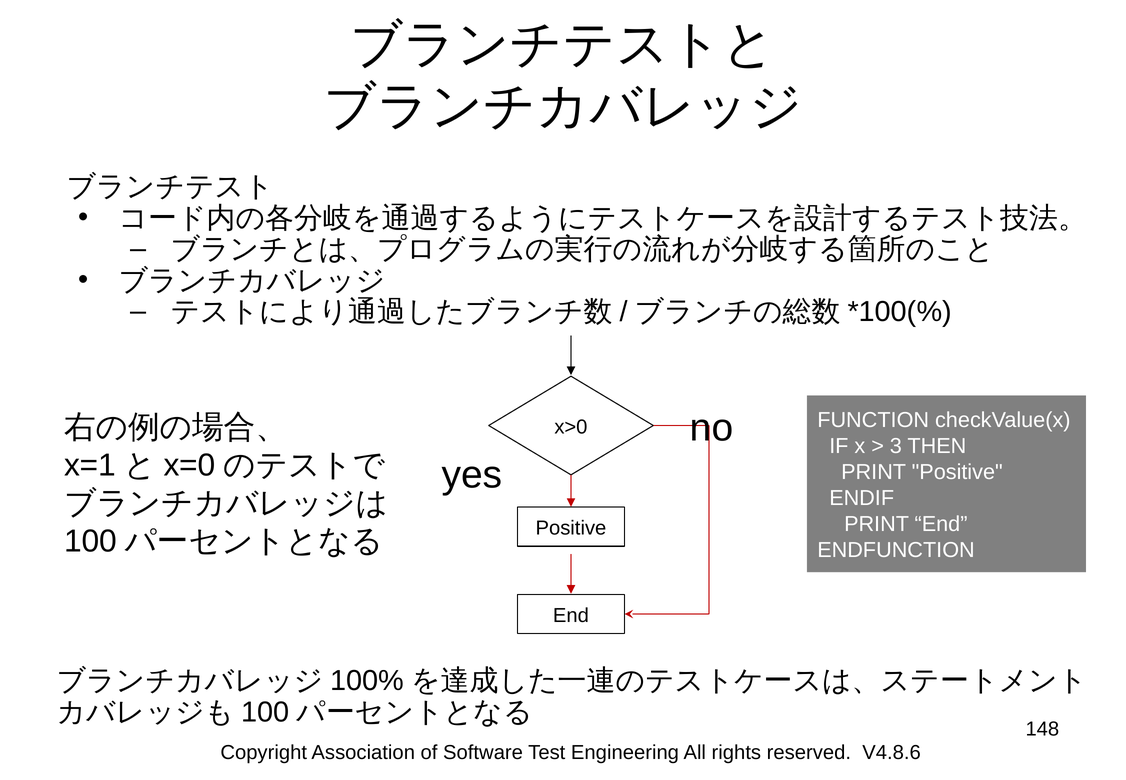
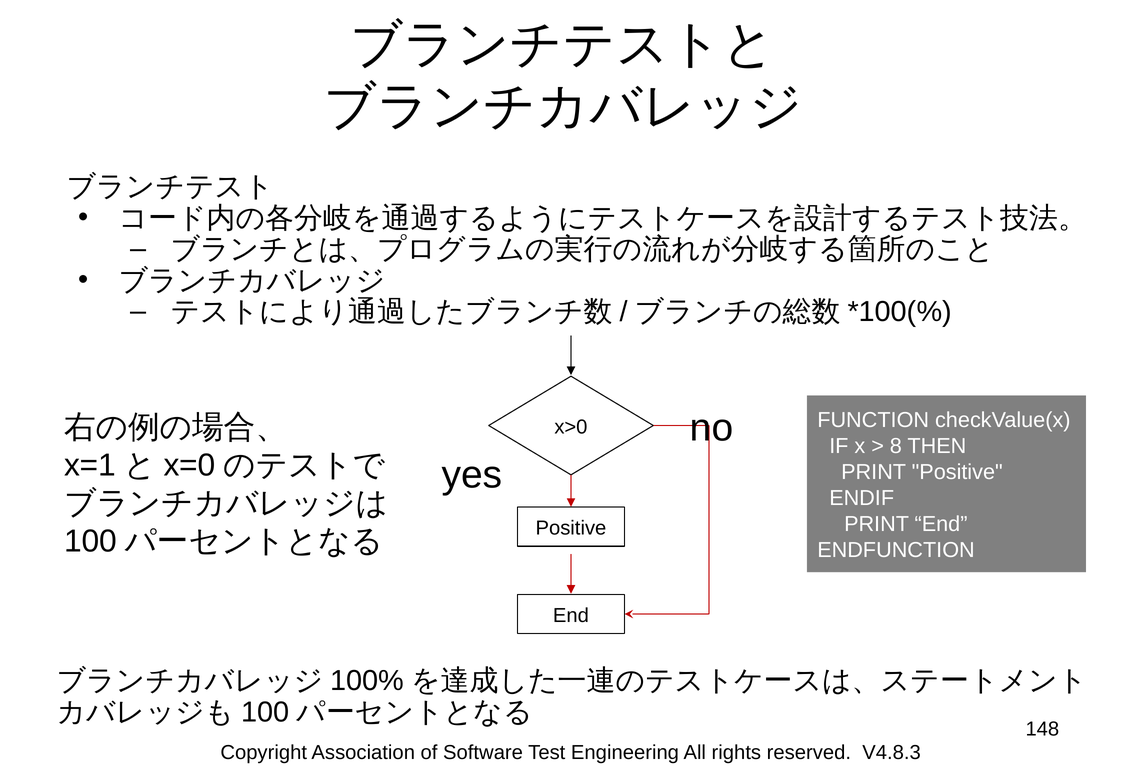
3: 3 -> 8 (896, 446)
V4.8.6: V4.8.6 -> V4.8.3 (892, 752)
